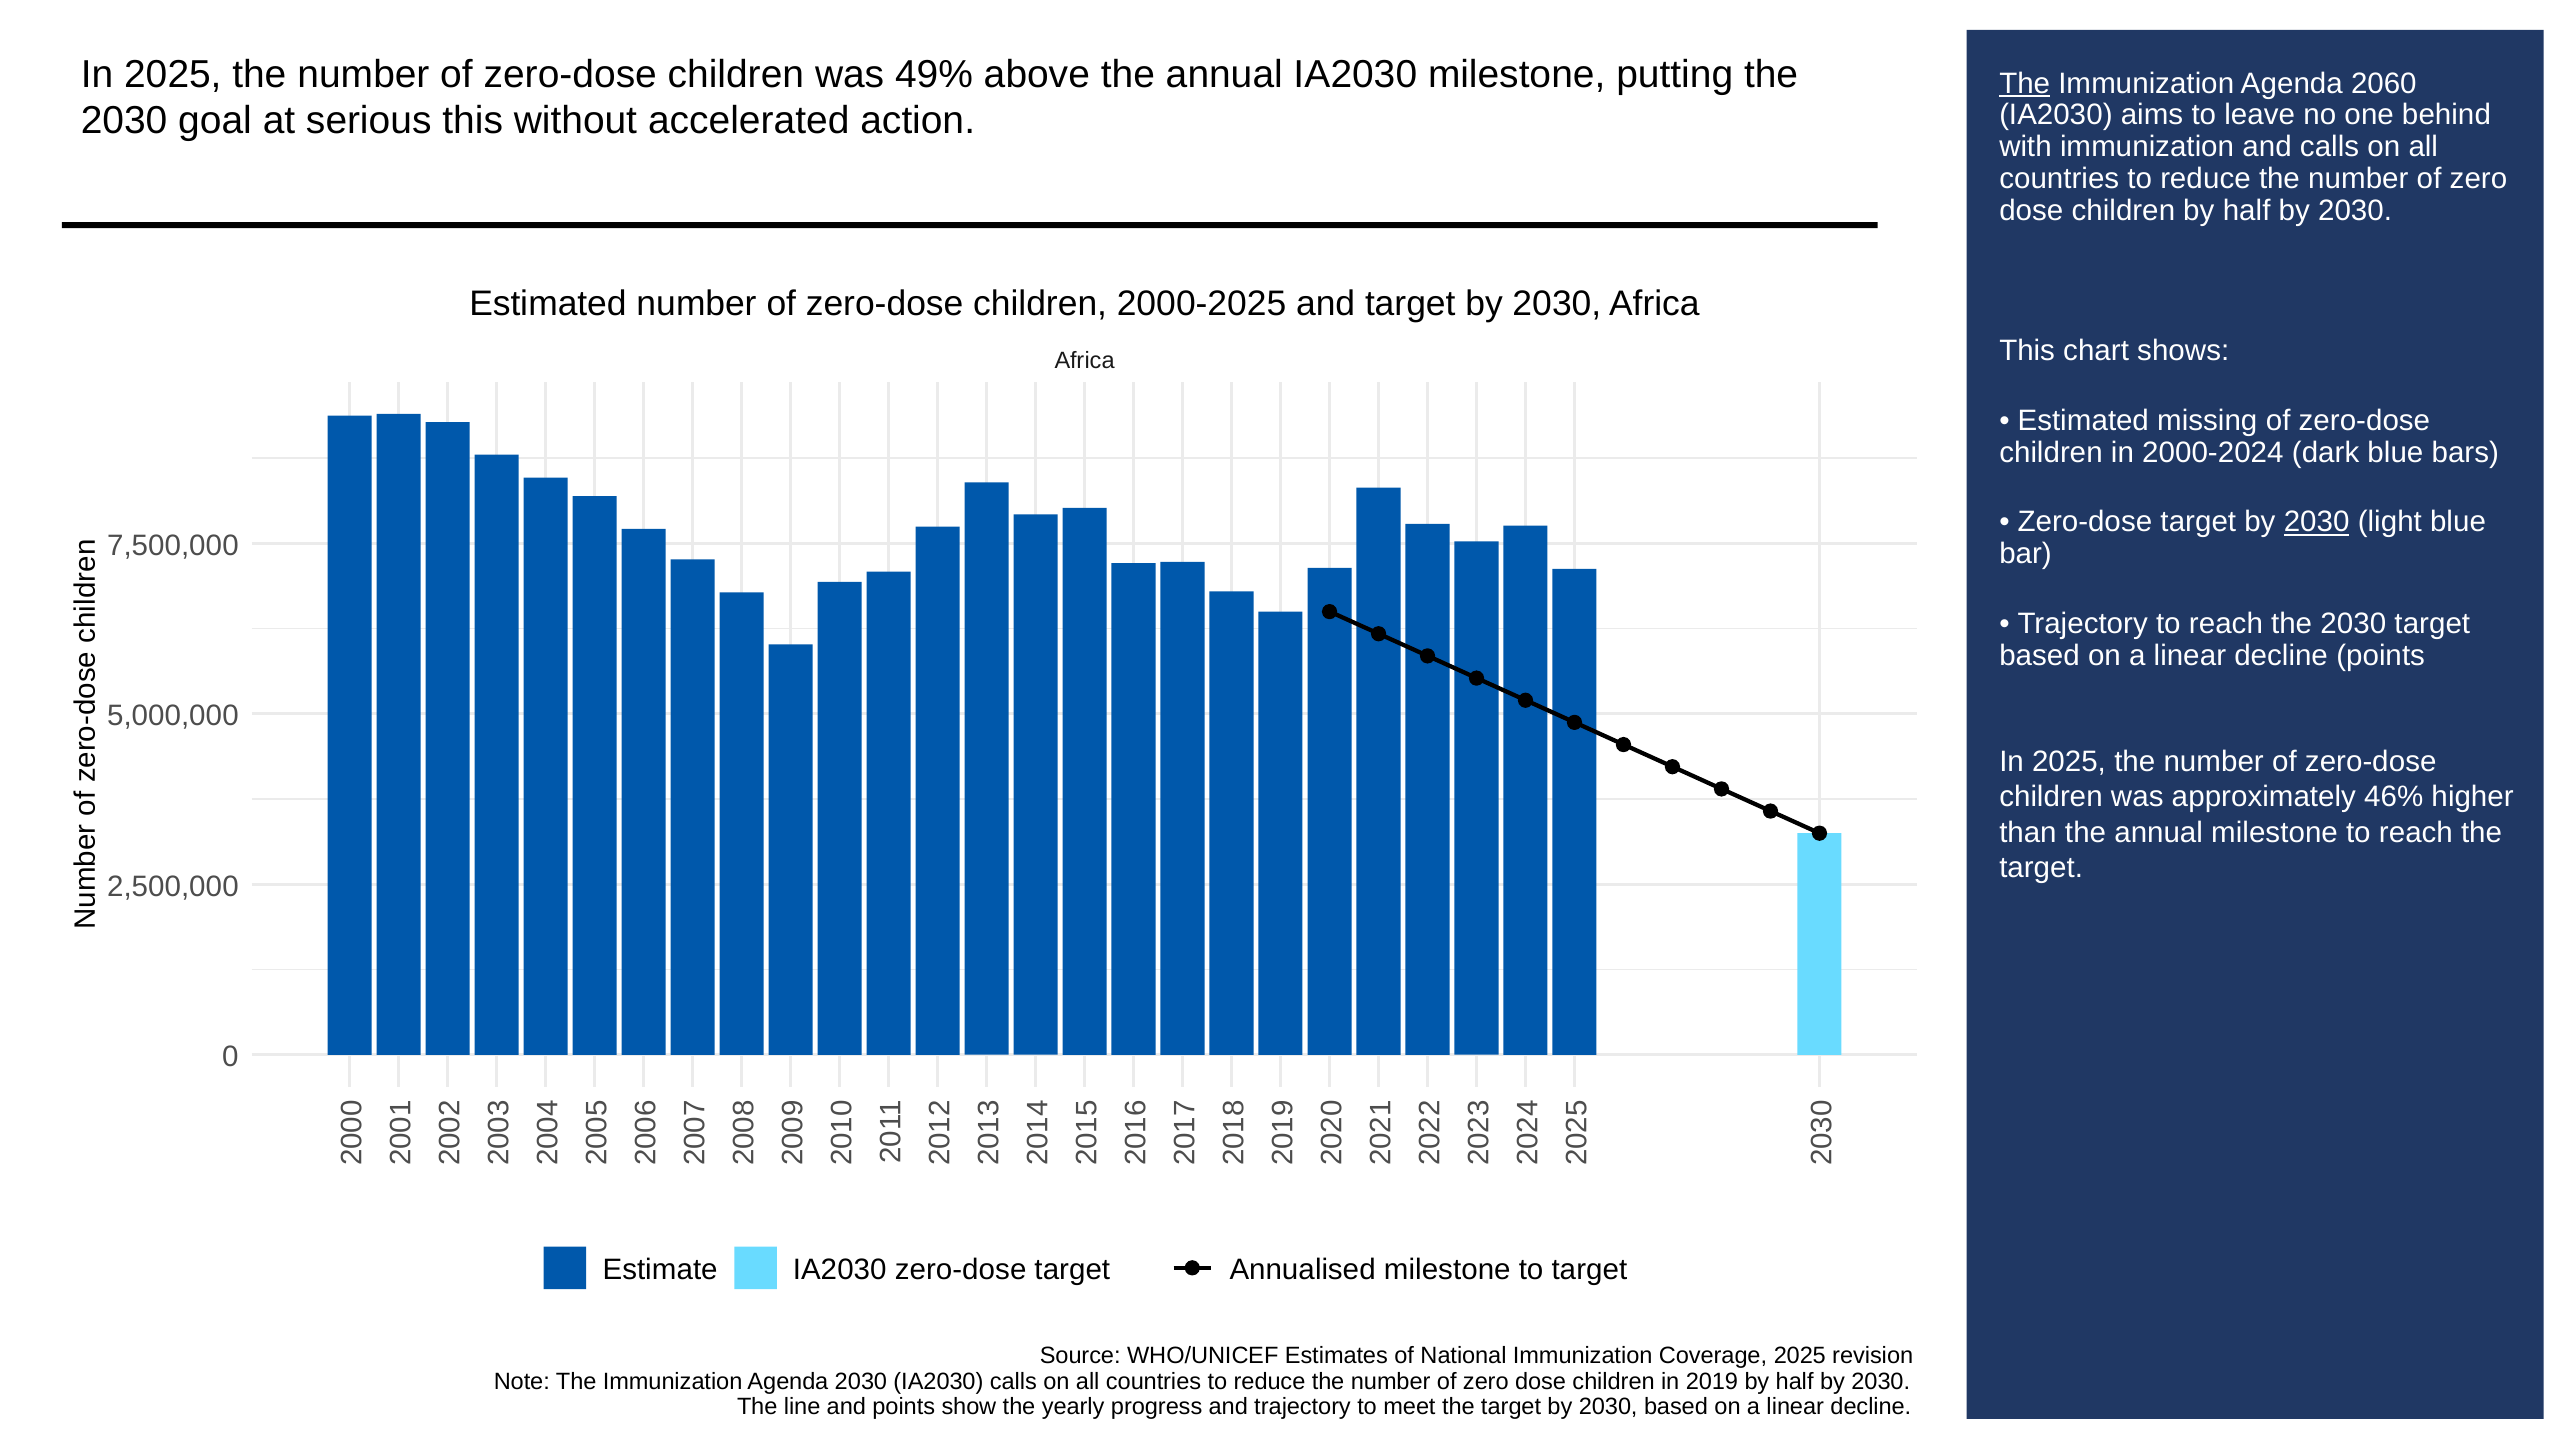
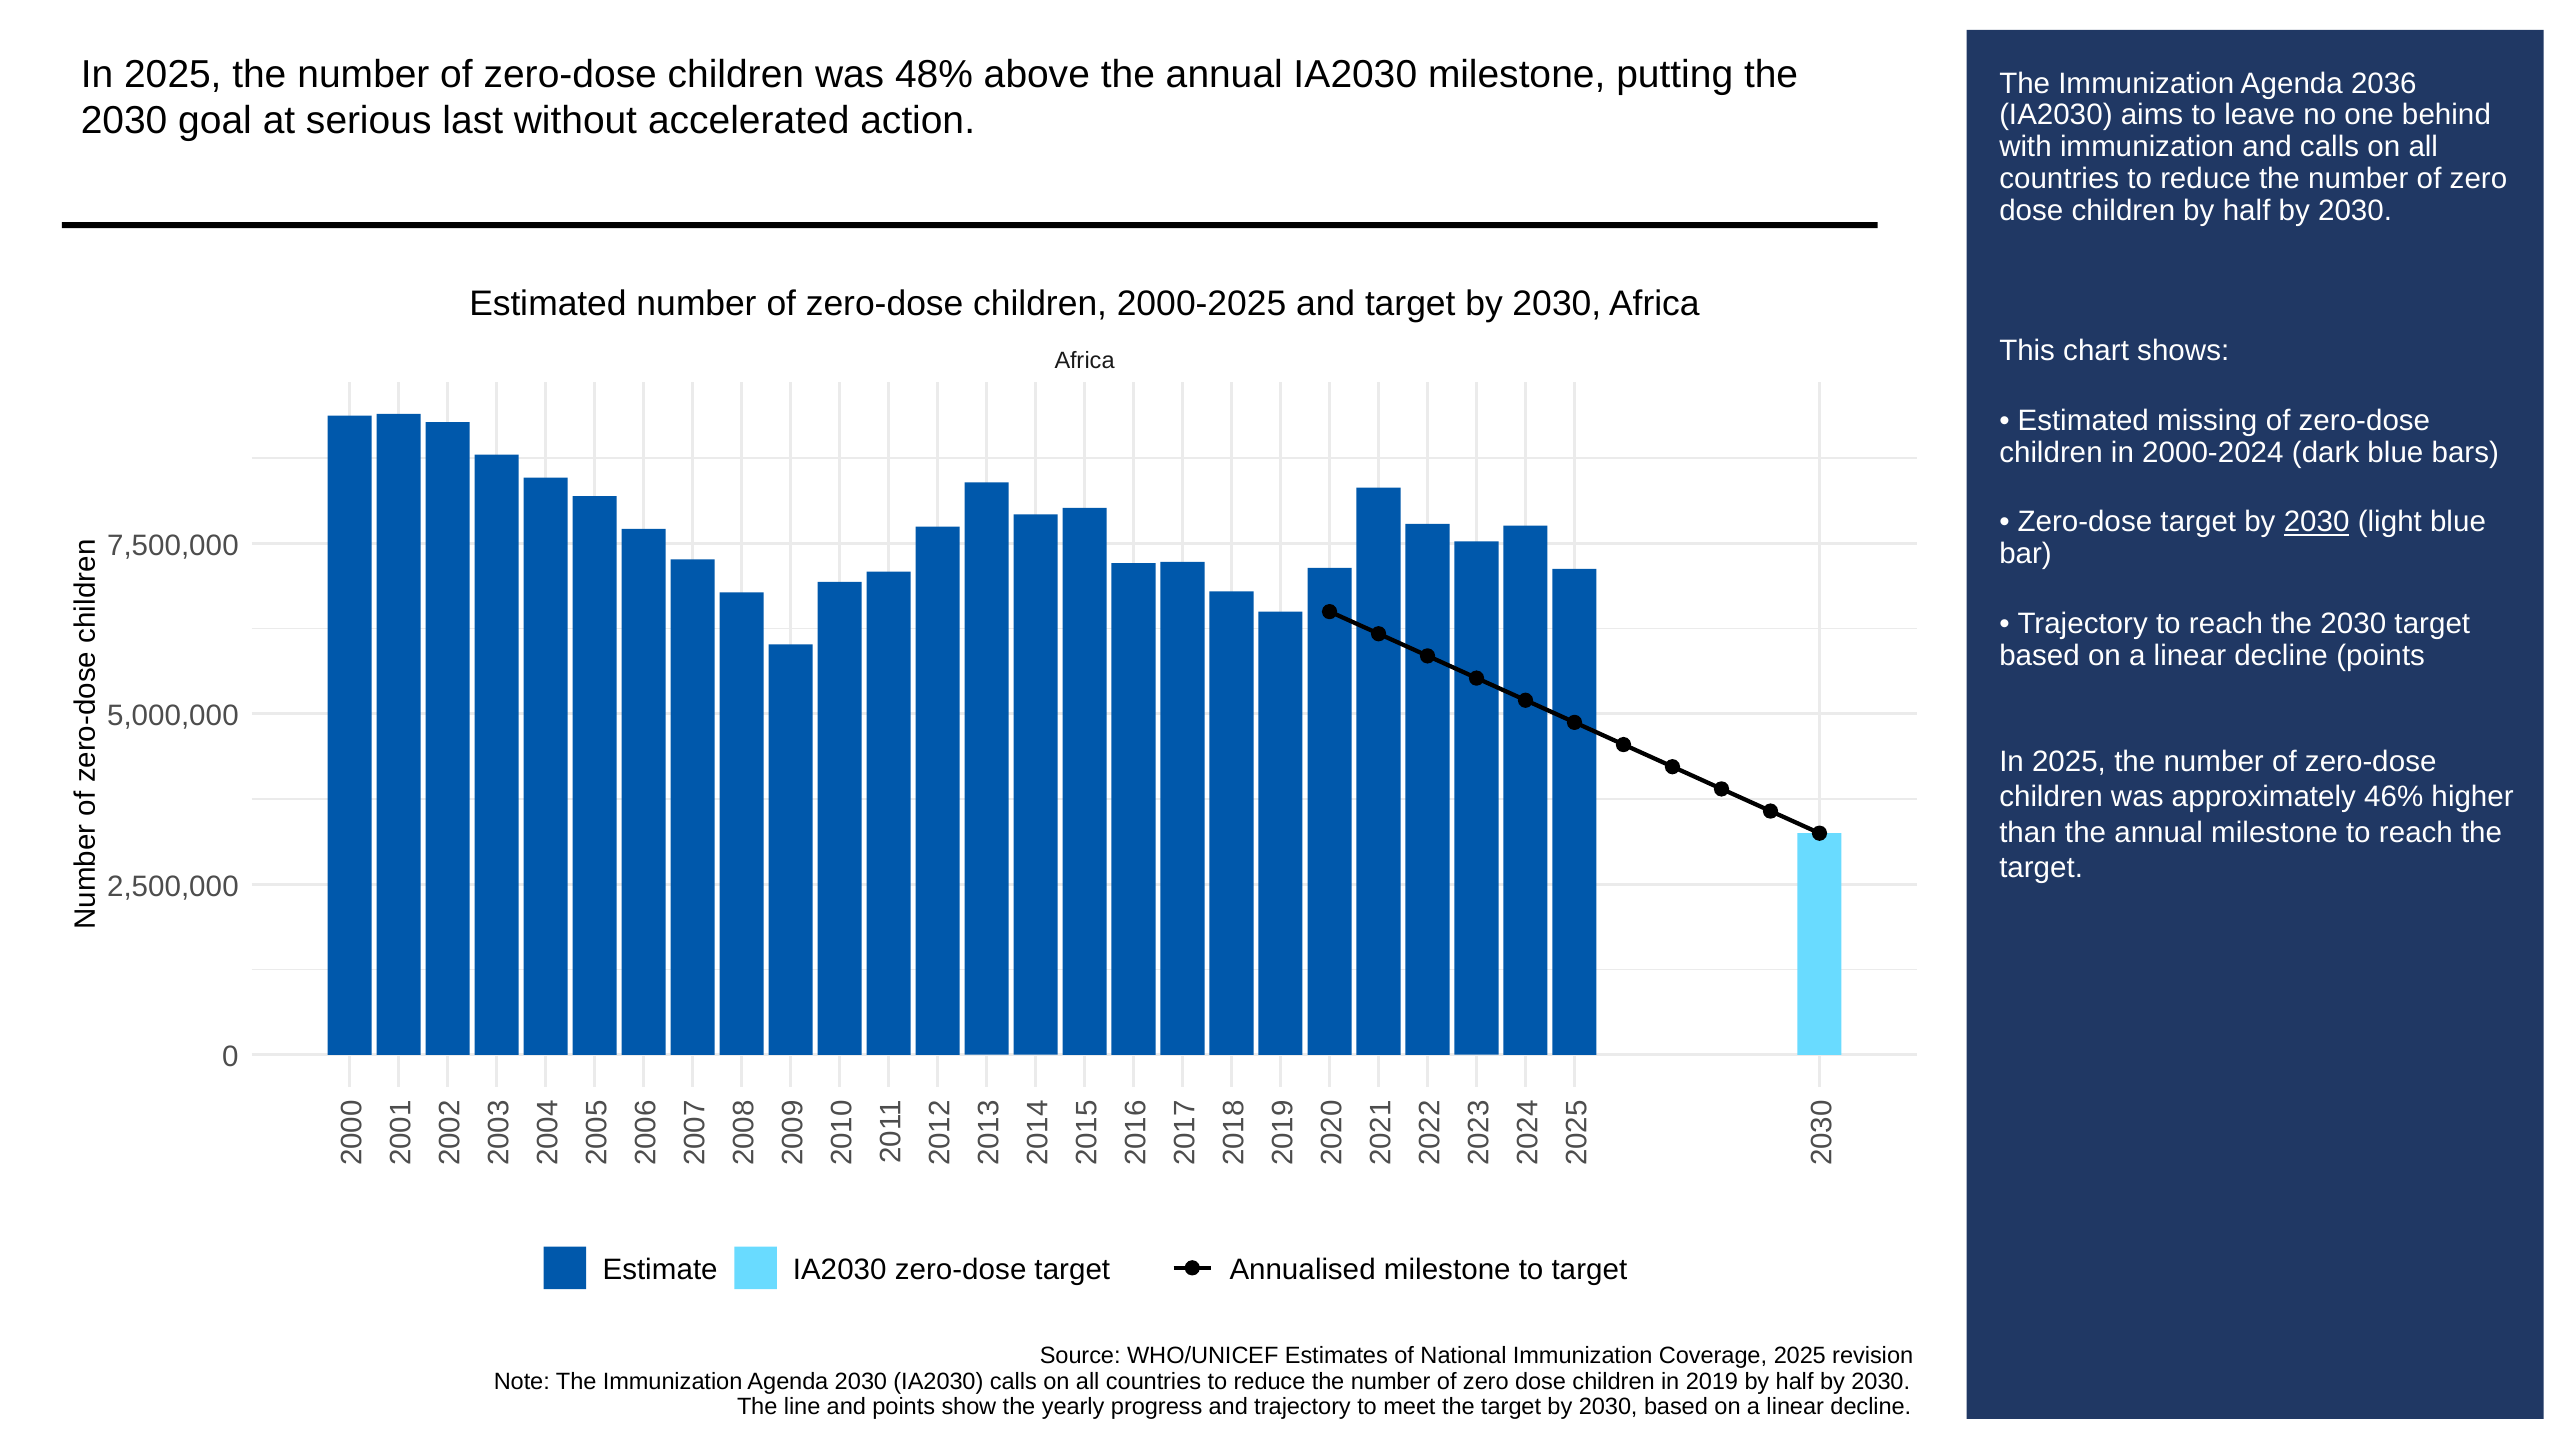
49%: 49% -> 48% (934, 74)
The underline: present -> none (2025, 83)
2060: 2060 -> 2036 (2384, 83)
serious this: this -> last (473, 121)
